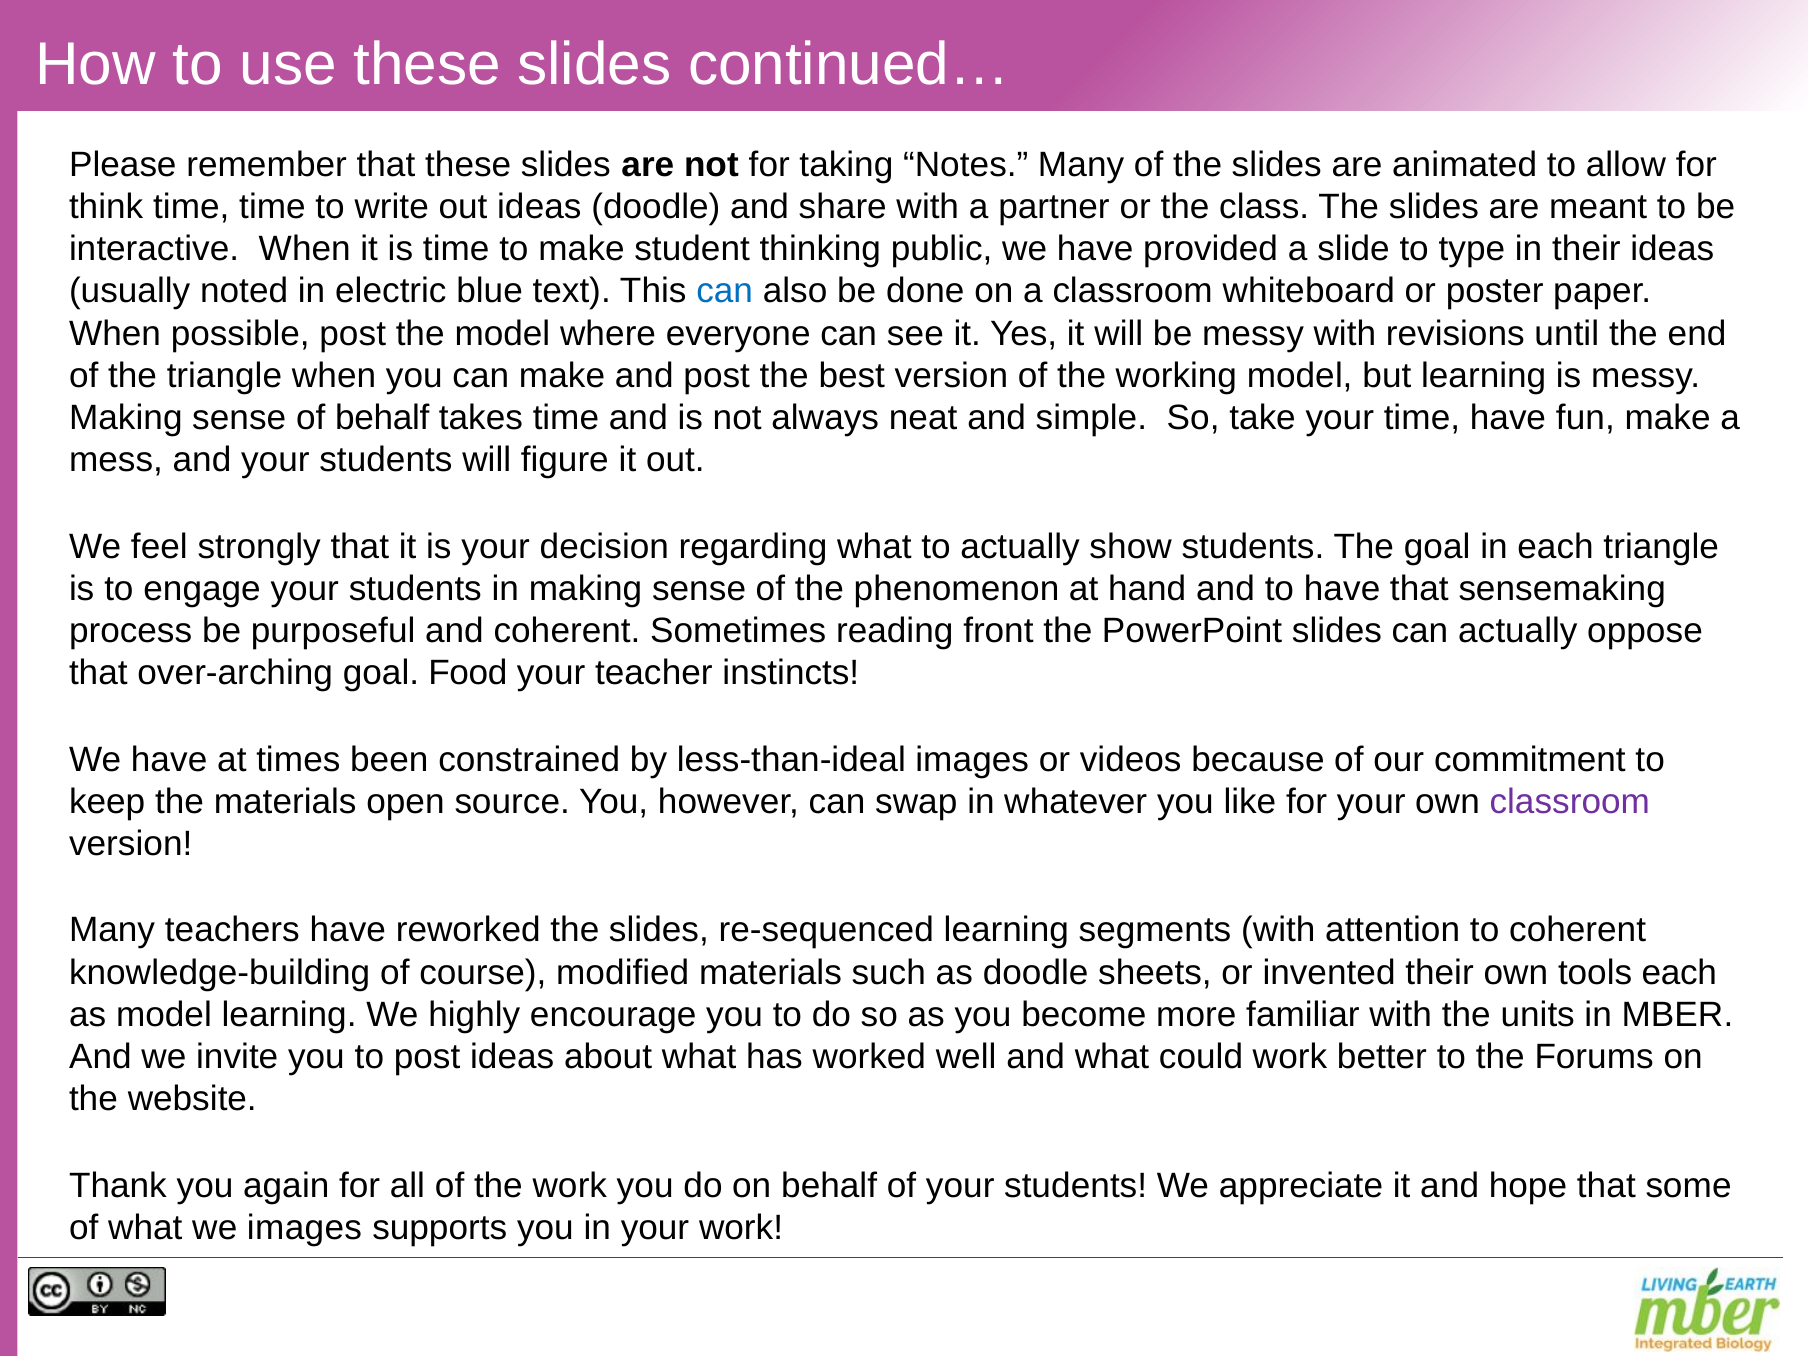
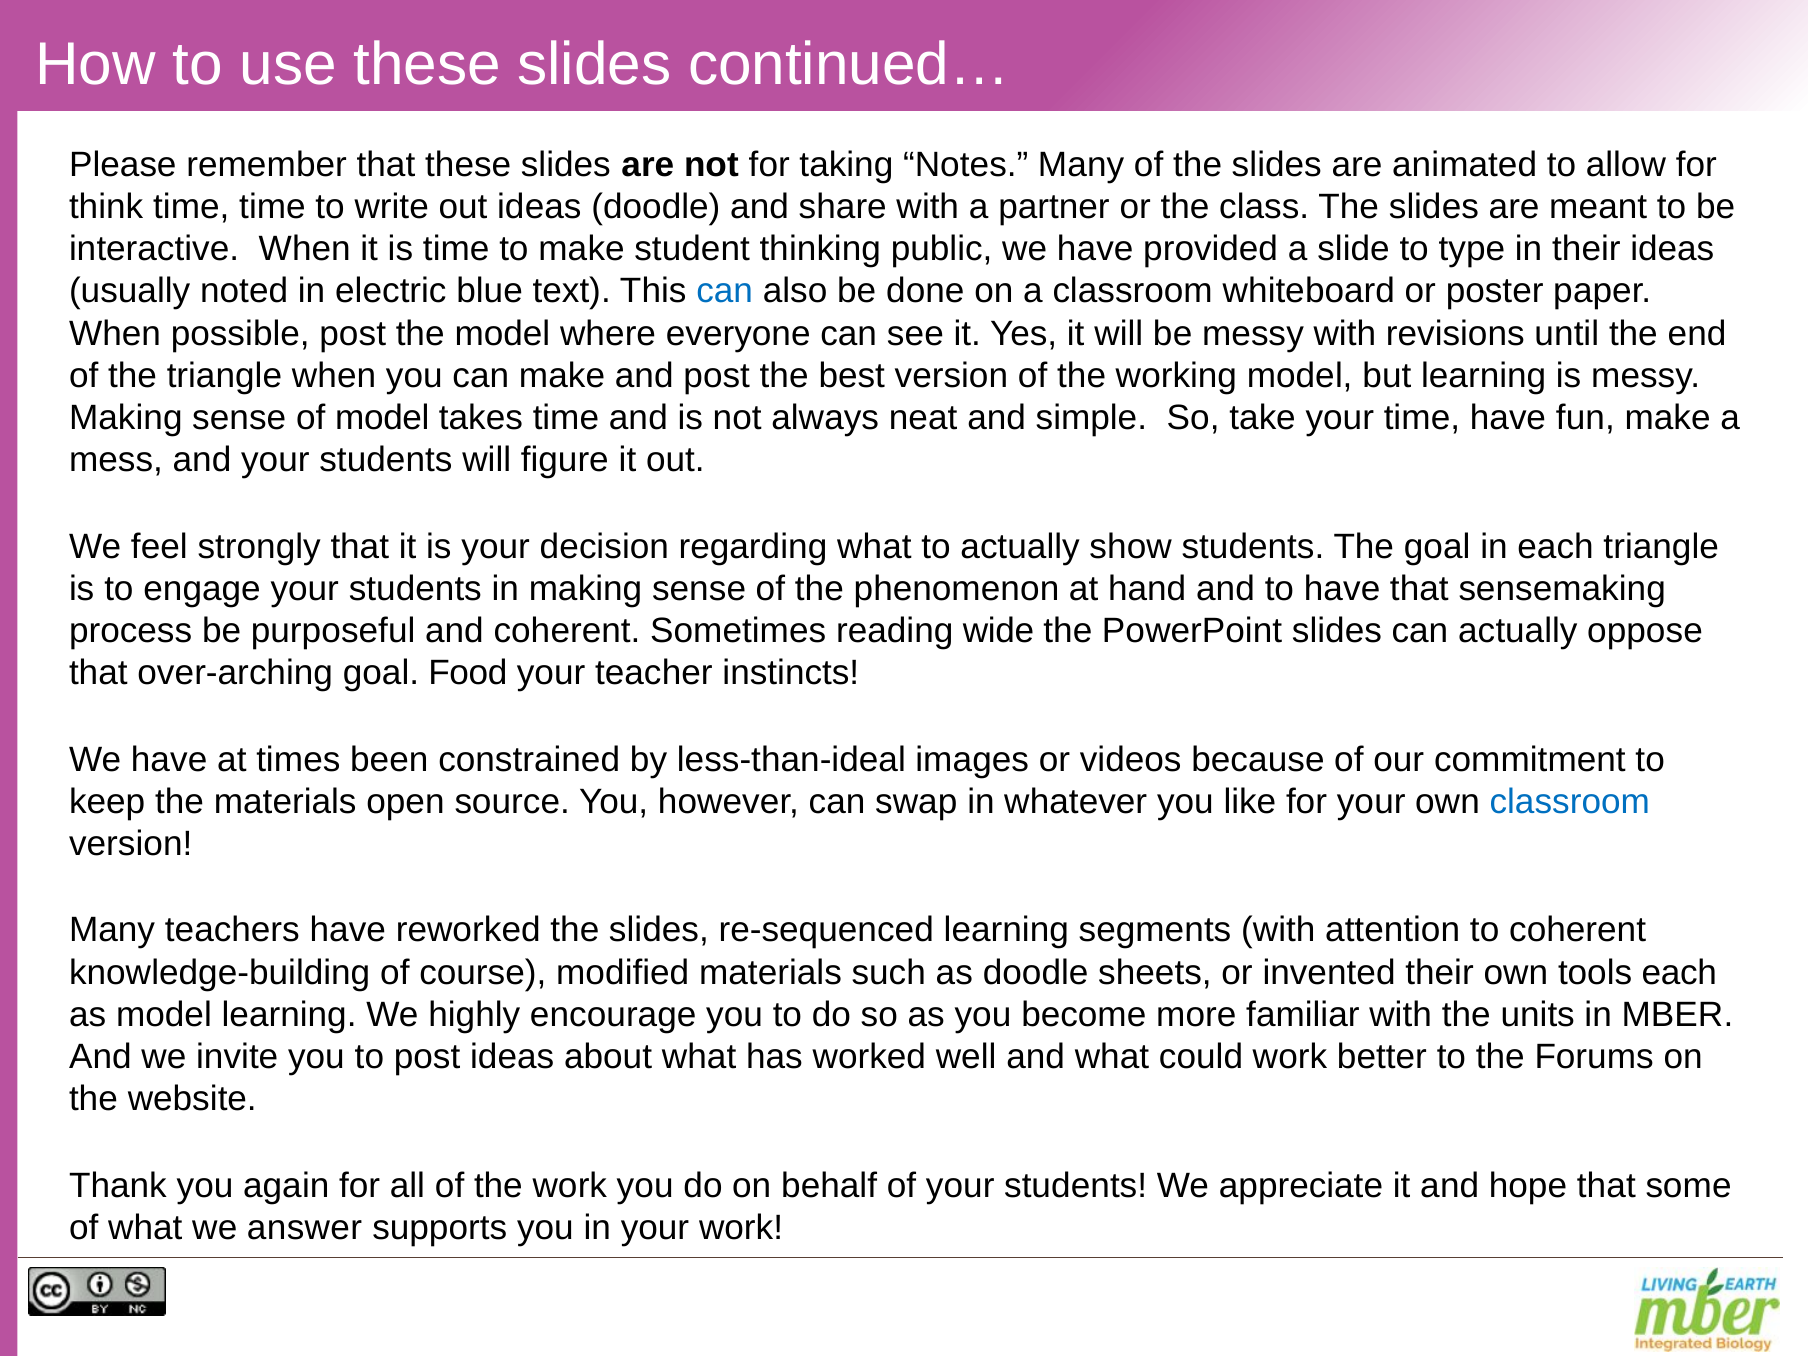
of behalf: behalf -> model (382, 418)
front: front -> wide (999, 631)
classroom colour: purple -> blue (1570, 802)
we images: images -> answer (305, 1228)
